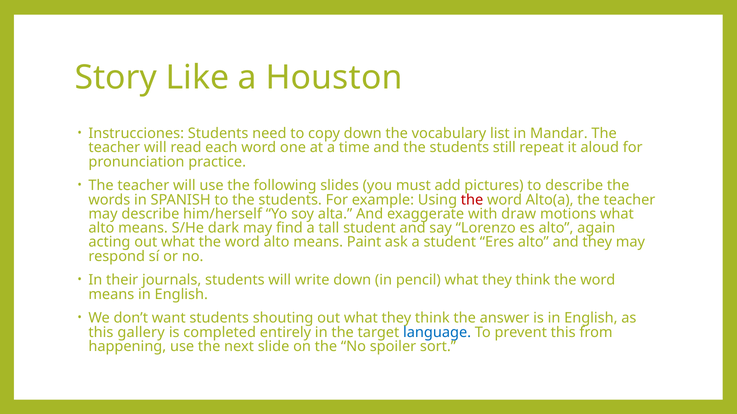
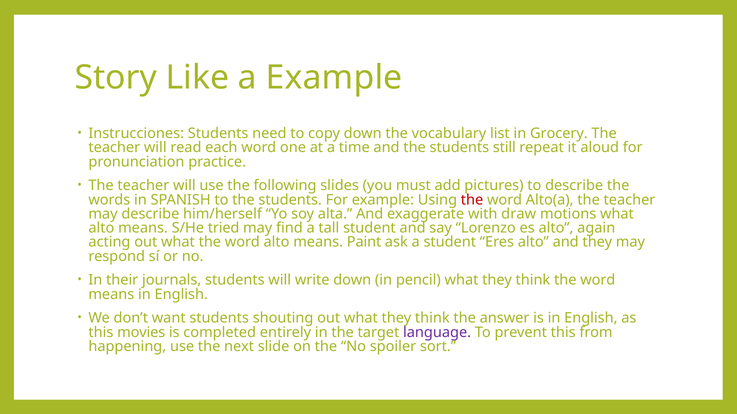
a Houston: Houston -> Example (334, 78)
Mandar: Mandar -> Grocery (559, 134)
dark: dark -> tried (224, 228)
gallery: gallery -> movies (141, 333)
language colour: blue -> purple (437, 333)
